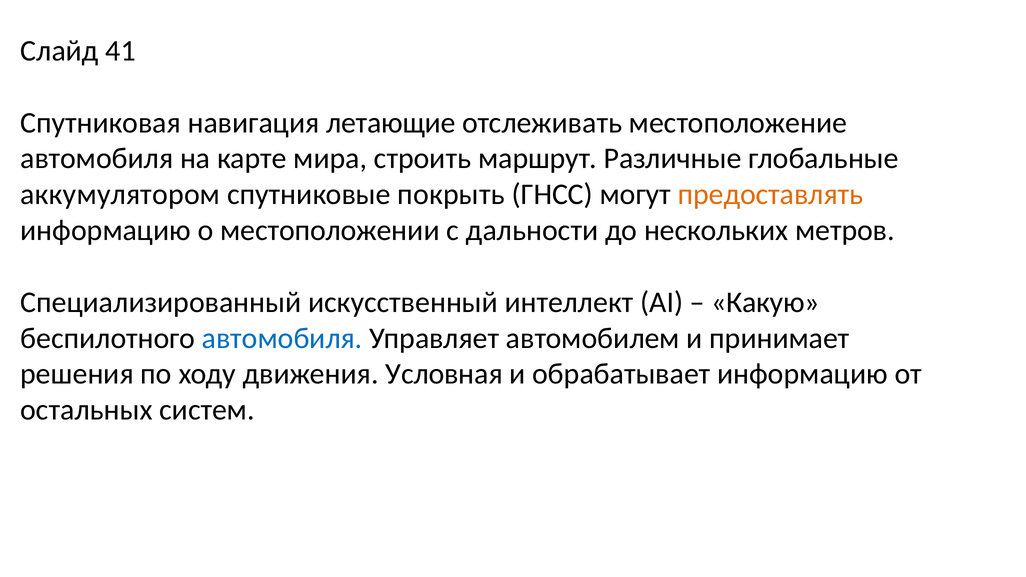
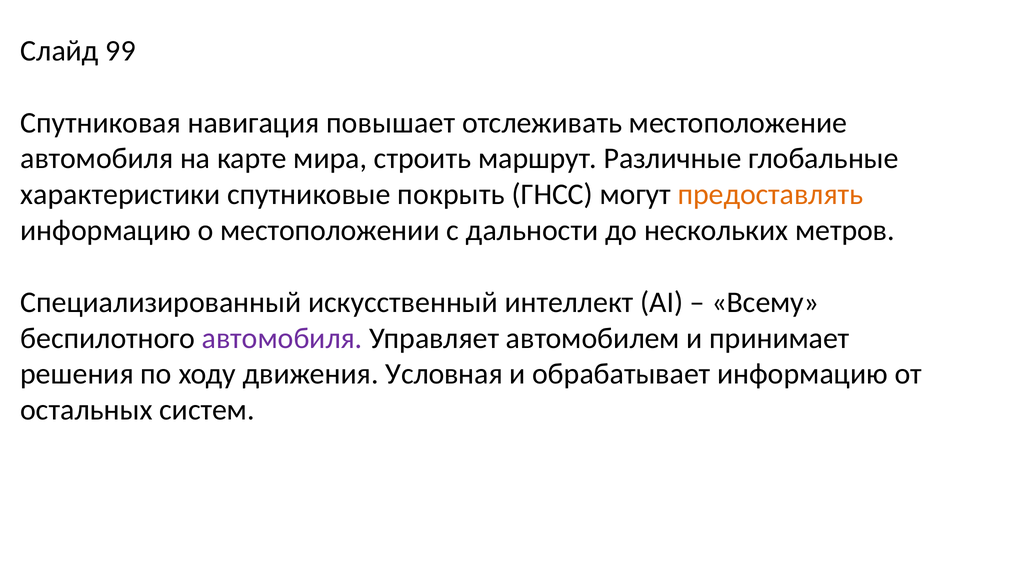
41: 41 -> 99 (121, 51)
летающие: летающие -> повышает (391, 123)
аккумулятором: аккумулятором -> характеристики (120, 195)
Какую: Какую -> Всему (765, 302)
автомобиля colour: blue -> purple (282, 338)
